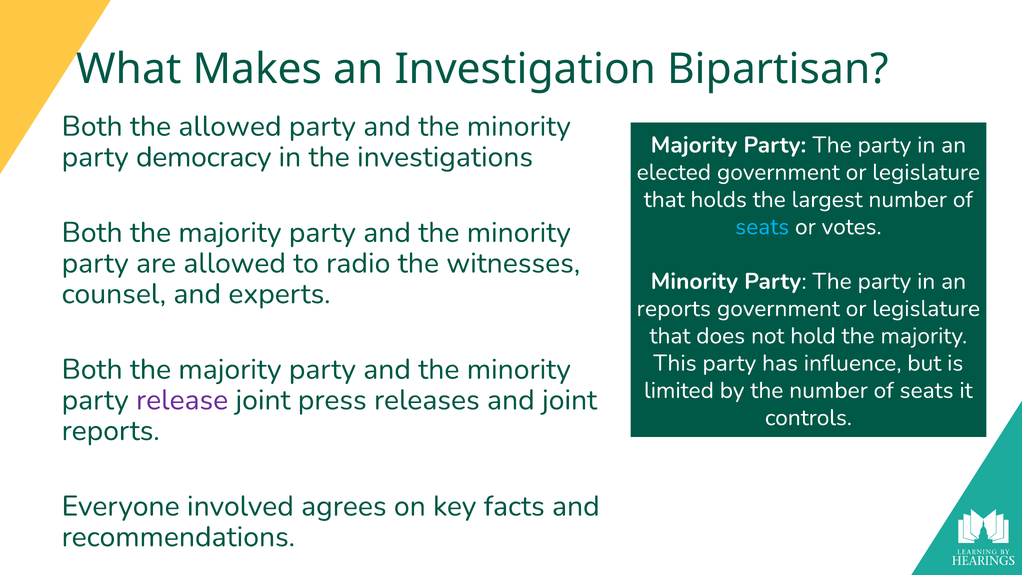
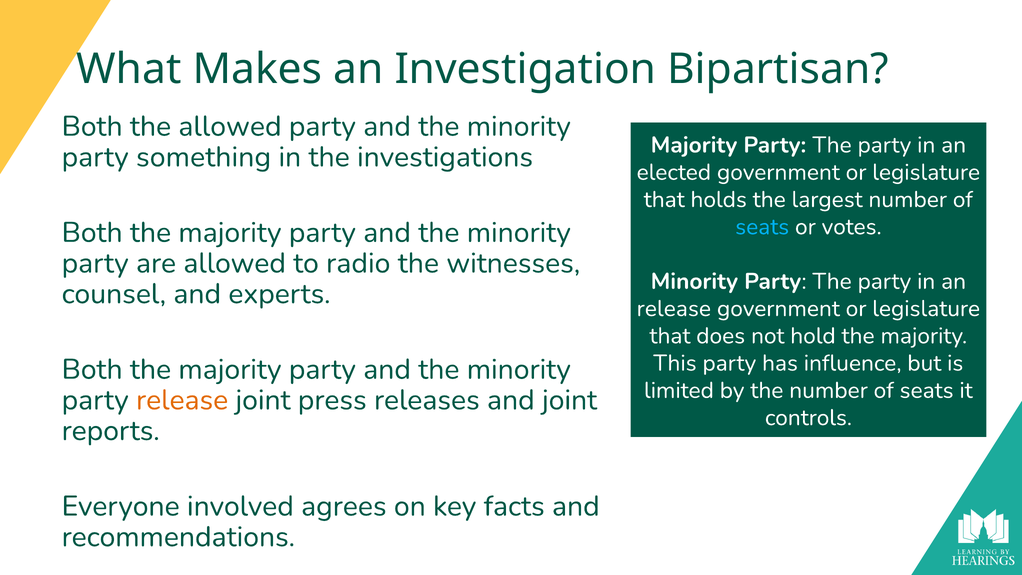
democracy: democracy -> something (204, 157)
reports: reports -> release (674, 308)
release colour: purple -> orange (182, 400)
